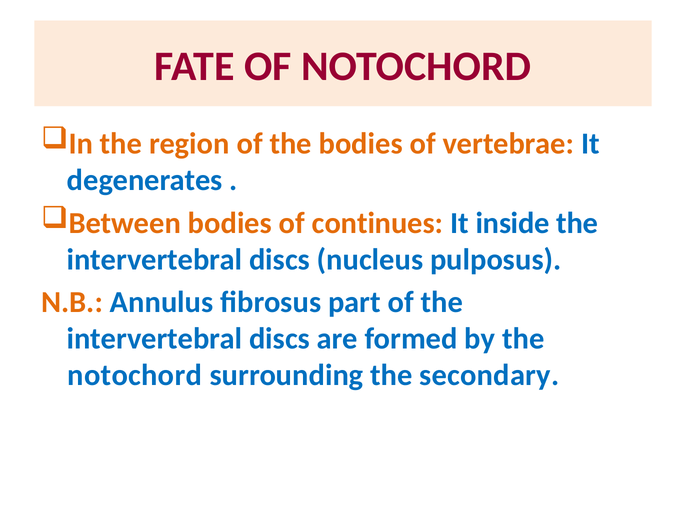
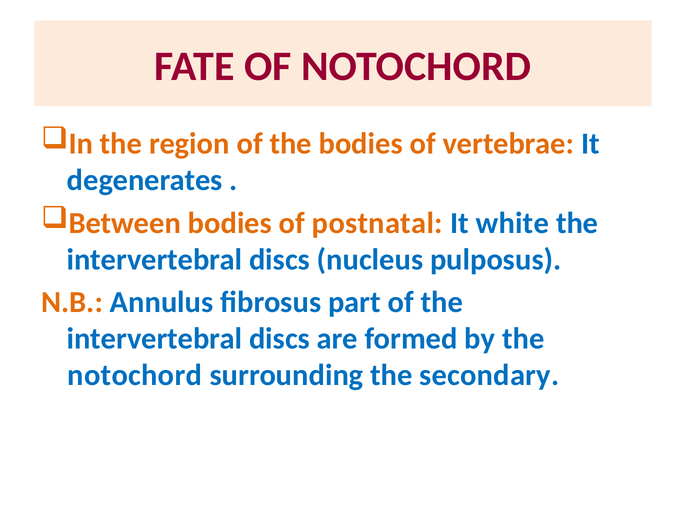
continues: continues -> postnatal (377, 223)
inside: inside -> white (512, 223)
